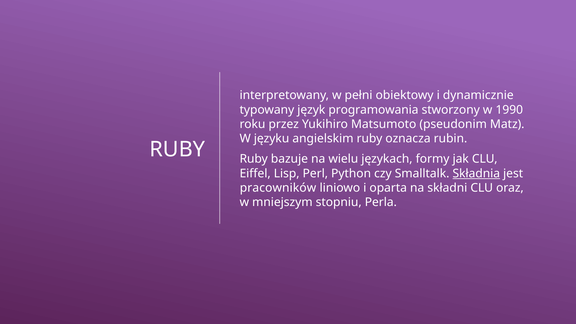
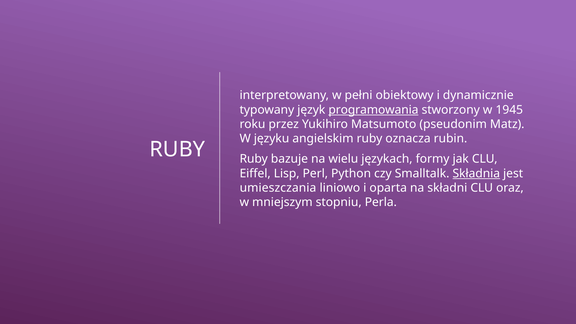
programowania underline: none -> present (373, 110)
1990: 1990 -> 1945 (509, 110)
pracowników: pracowników -> umieszczania (278, 188)
